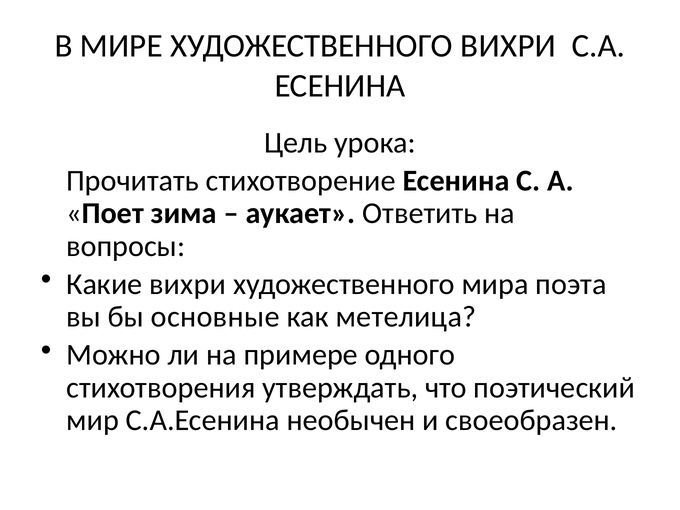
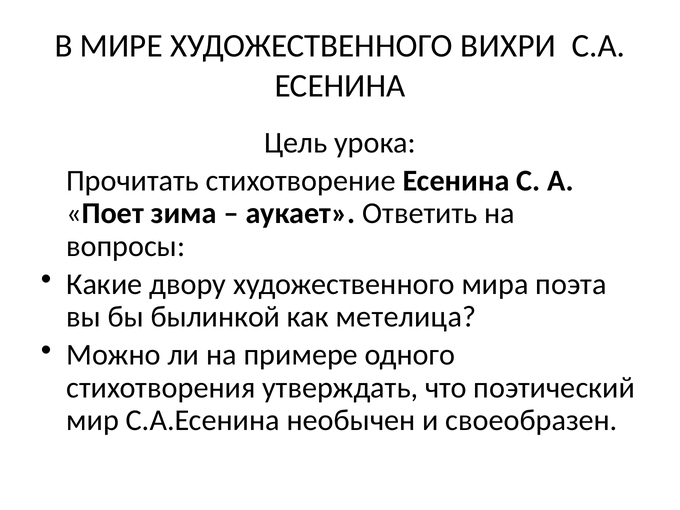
Какие вихри: вихри -> двору (188, 284)
основные: основные -> былинкой (215, 317)
